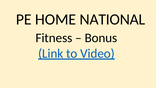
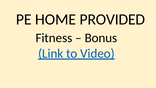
NATIONAL: NATIONAL -> PROVIDED (112, 19)
